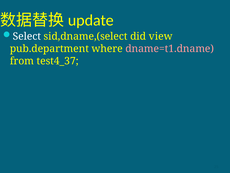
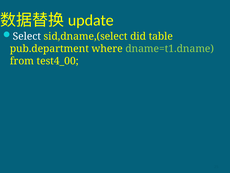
view: view -> table (161, 36)
dname=t1.dname colour: pink -> light green (170, 49)
test4_37: test4_37 -> test4_00 (58, 61)
